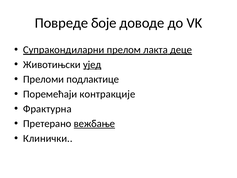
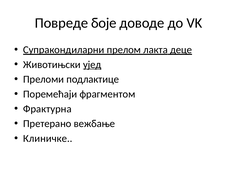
контракције: контракције -> фрагментом (107, 94)
вежбање underline: present -> none (94, 123)
Клинички: Клинички -> Клиничке (48, 138)
